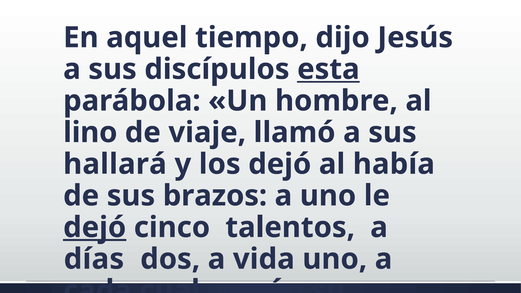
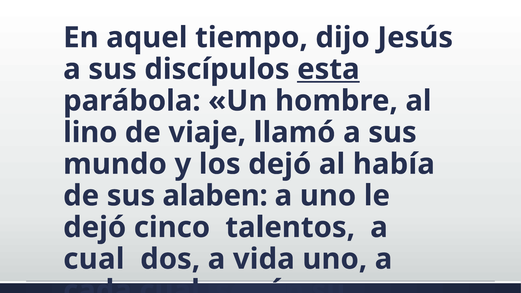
hallará: hallará -> mundo (115, 164)
brazos: brazos -> alaben (215, 196)
dejó underline: present -> none (95, 227)
días: días -> cual (94, 259)
